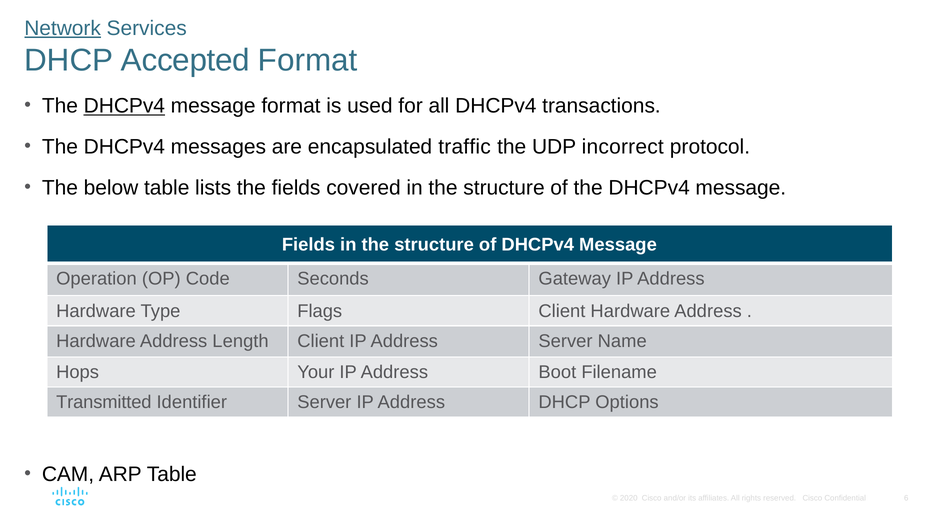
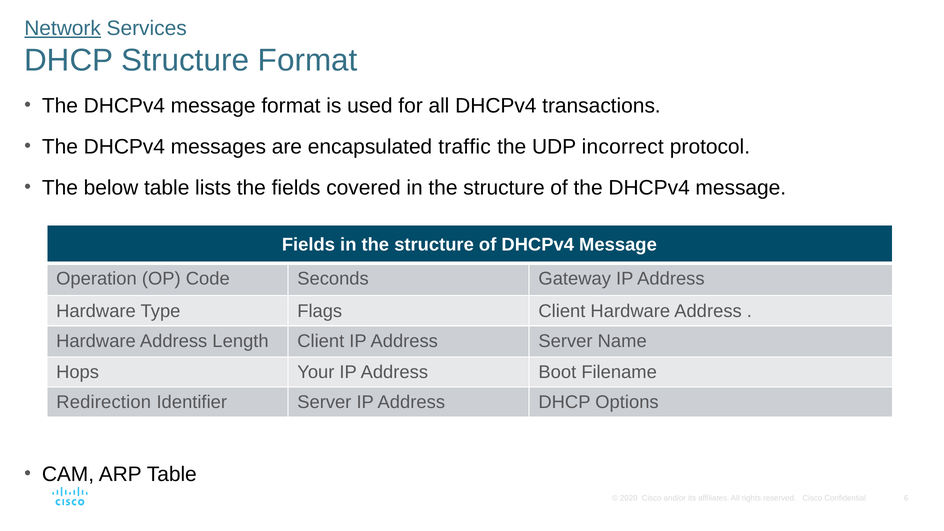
DHCP Accepted: Accepted -> Structure (185, 60)
DHCPv4 underline: present -> none (124, 106)
Transmitted: Transmitted -> Redirection (104, 402)
